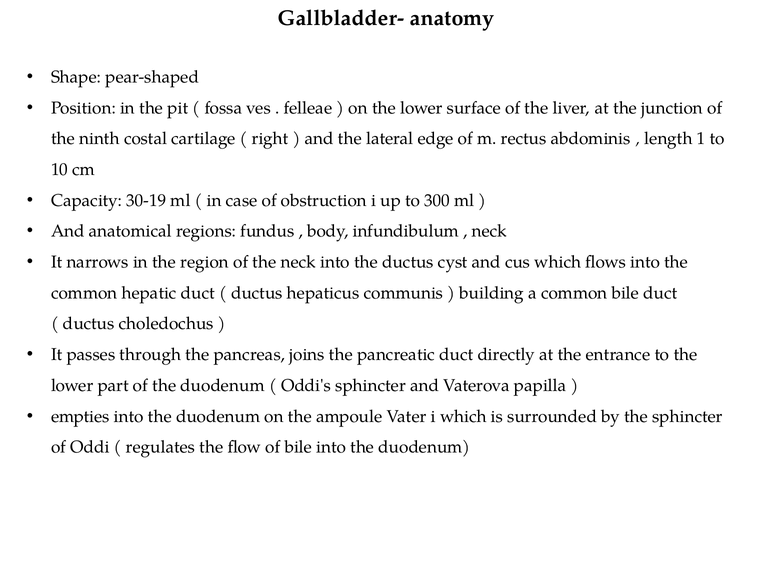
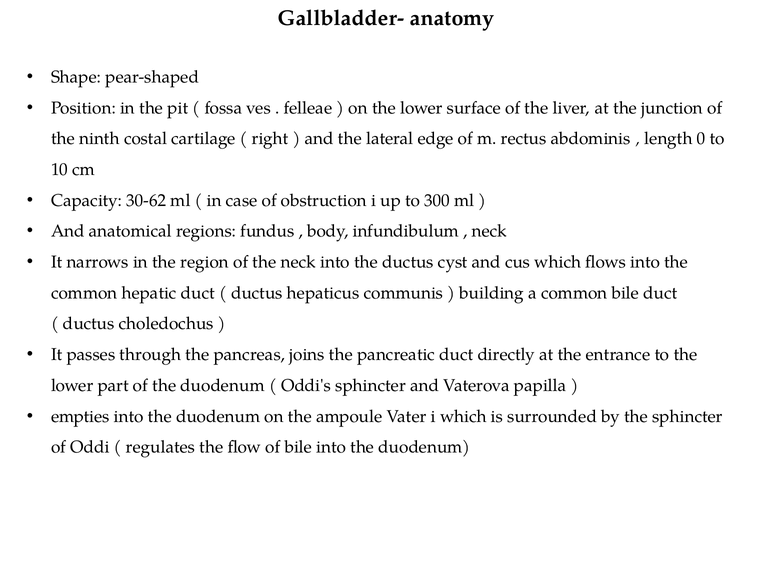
1: 1 -> 0 (701, 139)
30-19: 30-19 -> 30-62 (146, 200)
